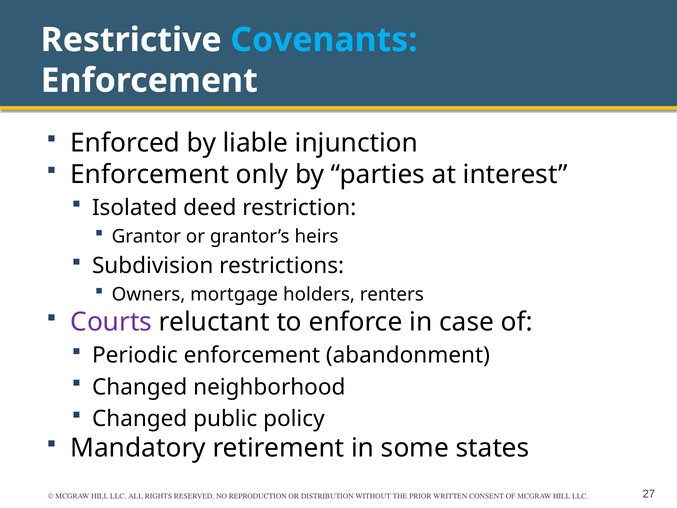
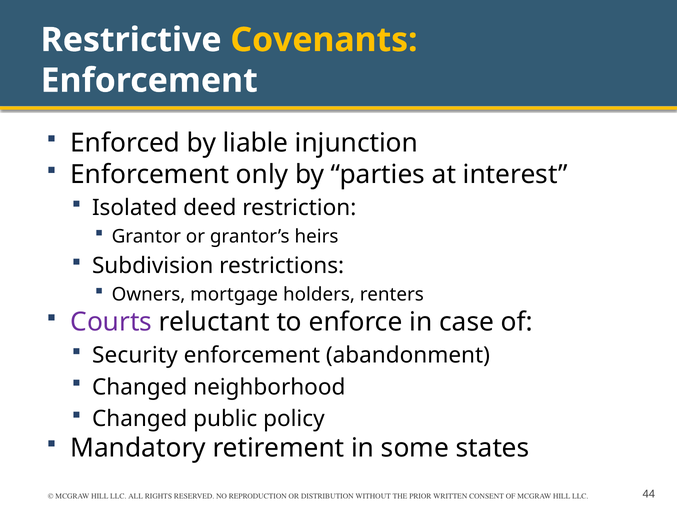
Covenants colour: light blue -> yellow (324, 40)
Periodic: Periodic -> Security (135, 355)
27: 27 -> 44 (649, 494)
